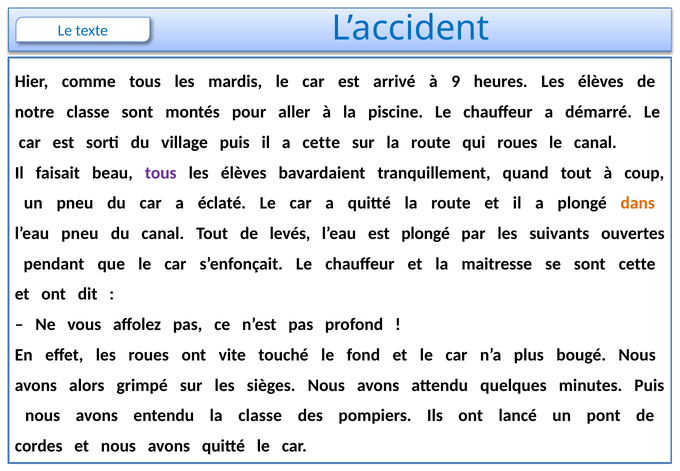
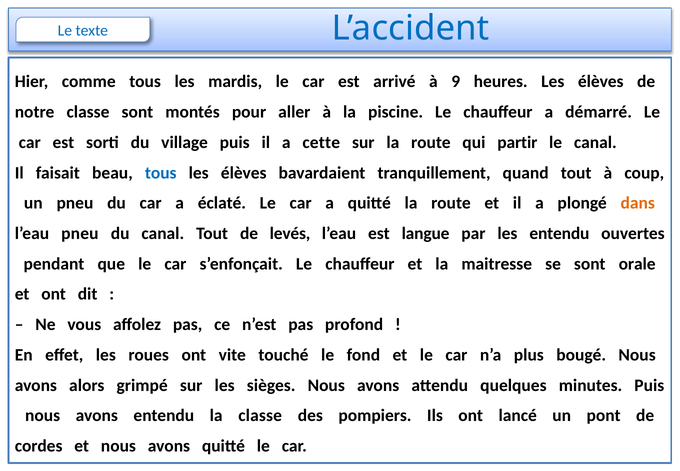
qui roues: roues -> partir (517, 142)
tous colour: purple -> blue (161, 173)
est plongé: plongé -> langue (426, 233)
les suivants: suivants -> entendu (559, 233)
sont cette: cette -> orale (637, 264)
